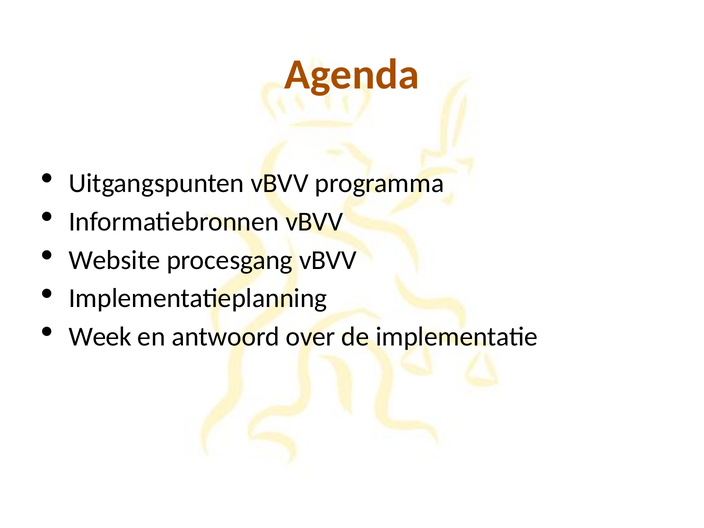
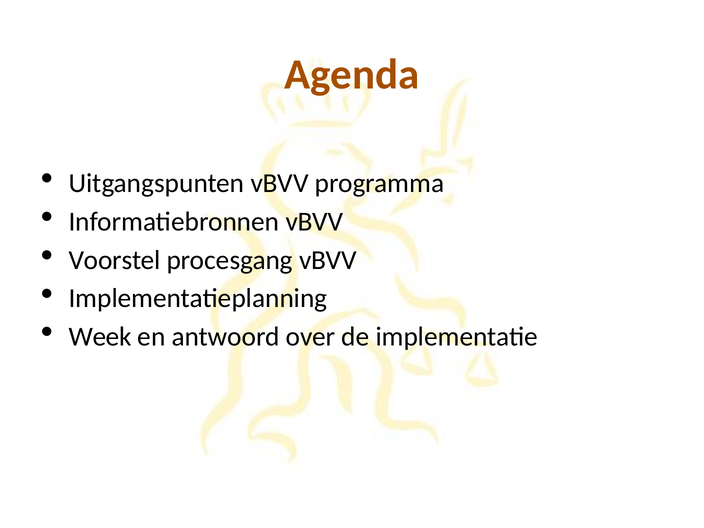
Website: Website -> Voorstel (115, 260)
